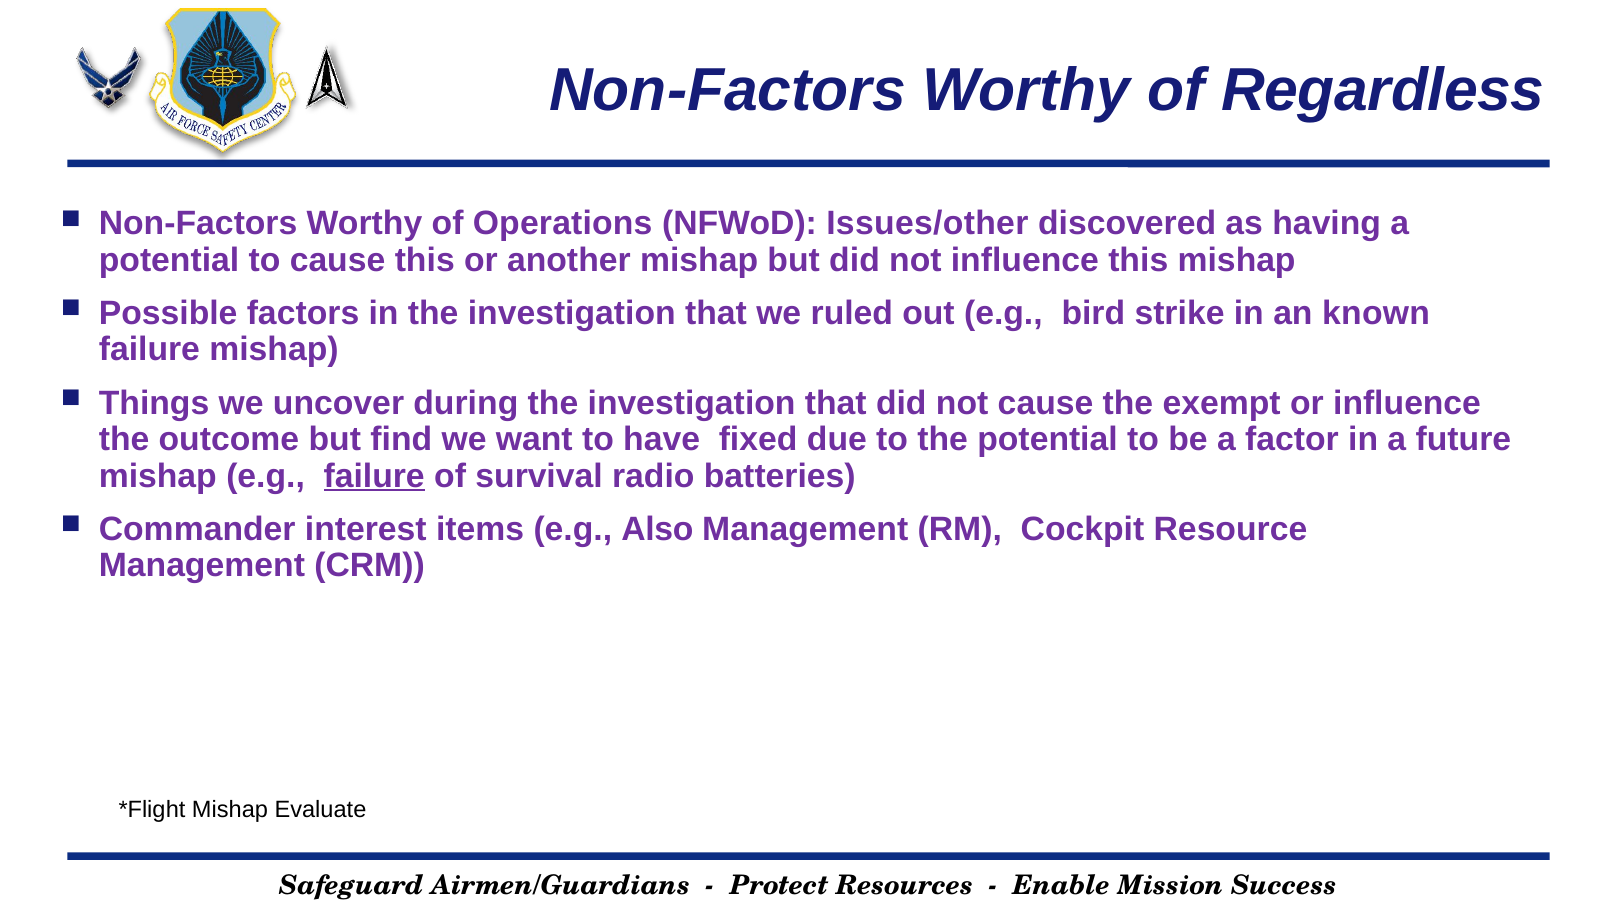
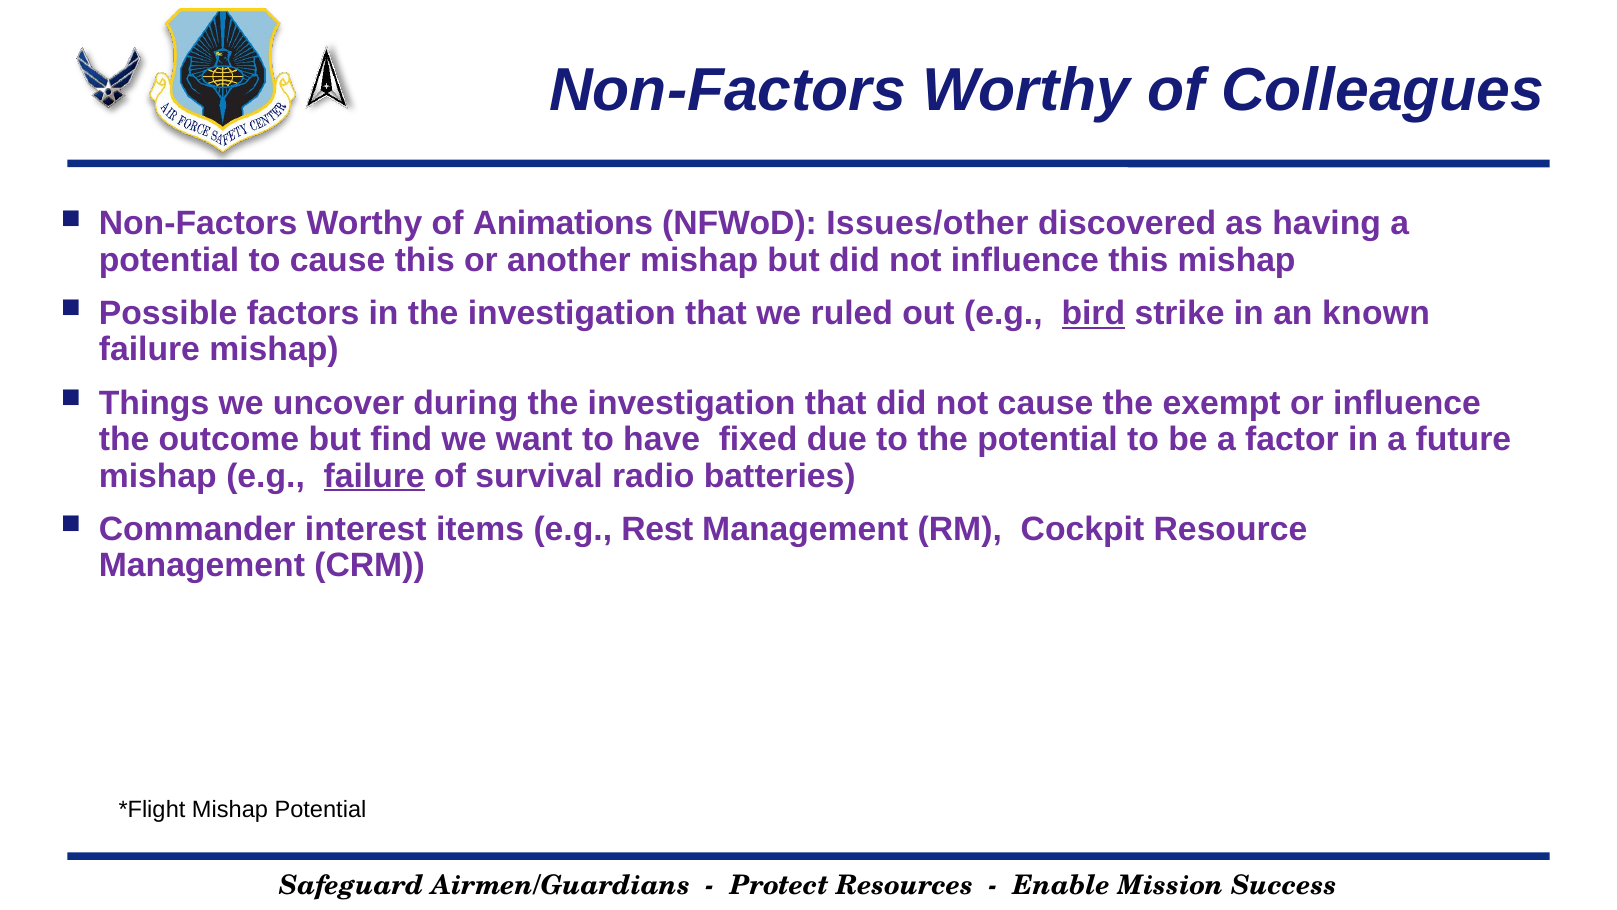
Regardless: Regardless -> Colleagues (1383, 90)
Operations: Operations -> Animations (563, 224)
bird underline: none -> present (1093, 313)
Also: Also -> Rest (657, 529)
Mishap Evaluate: Evaluate -> Potential (320, 810)
